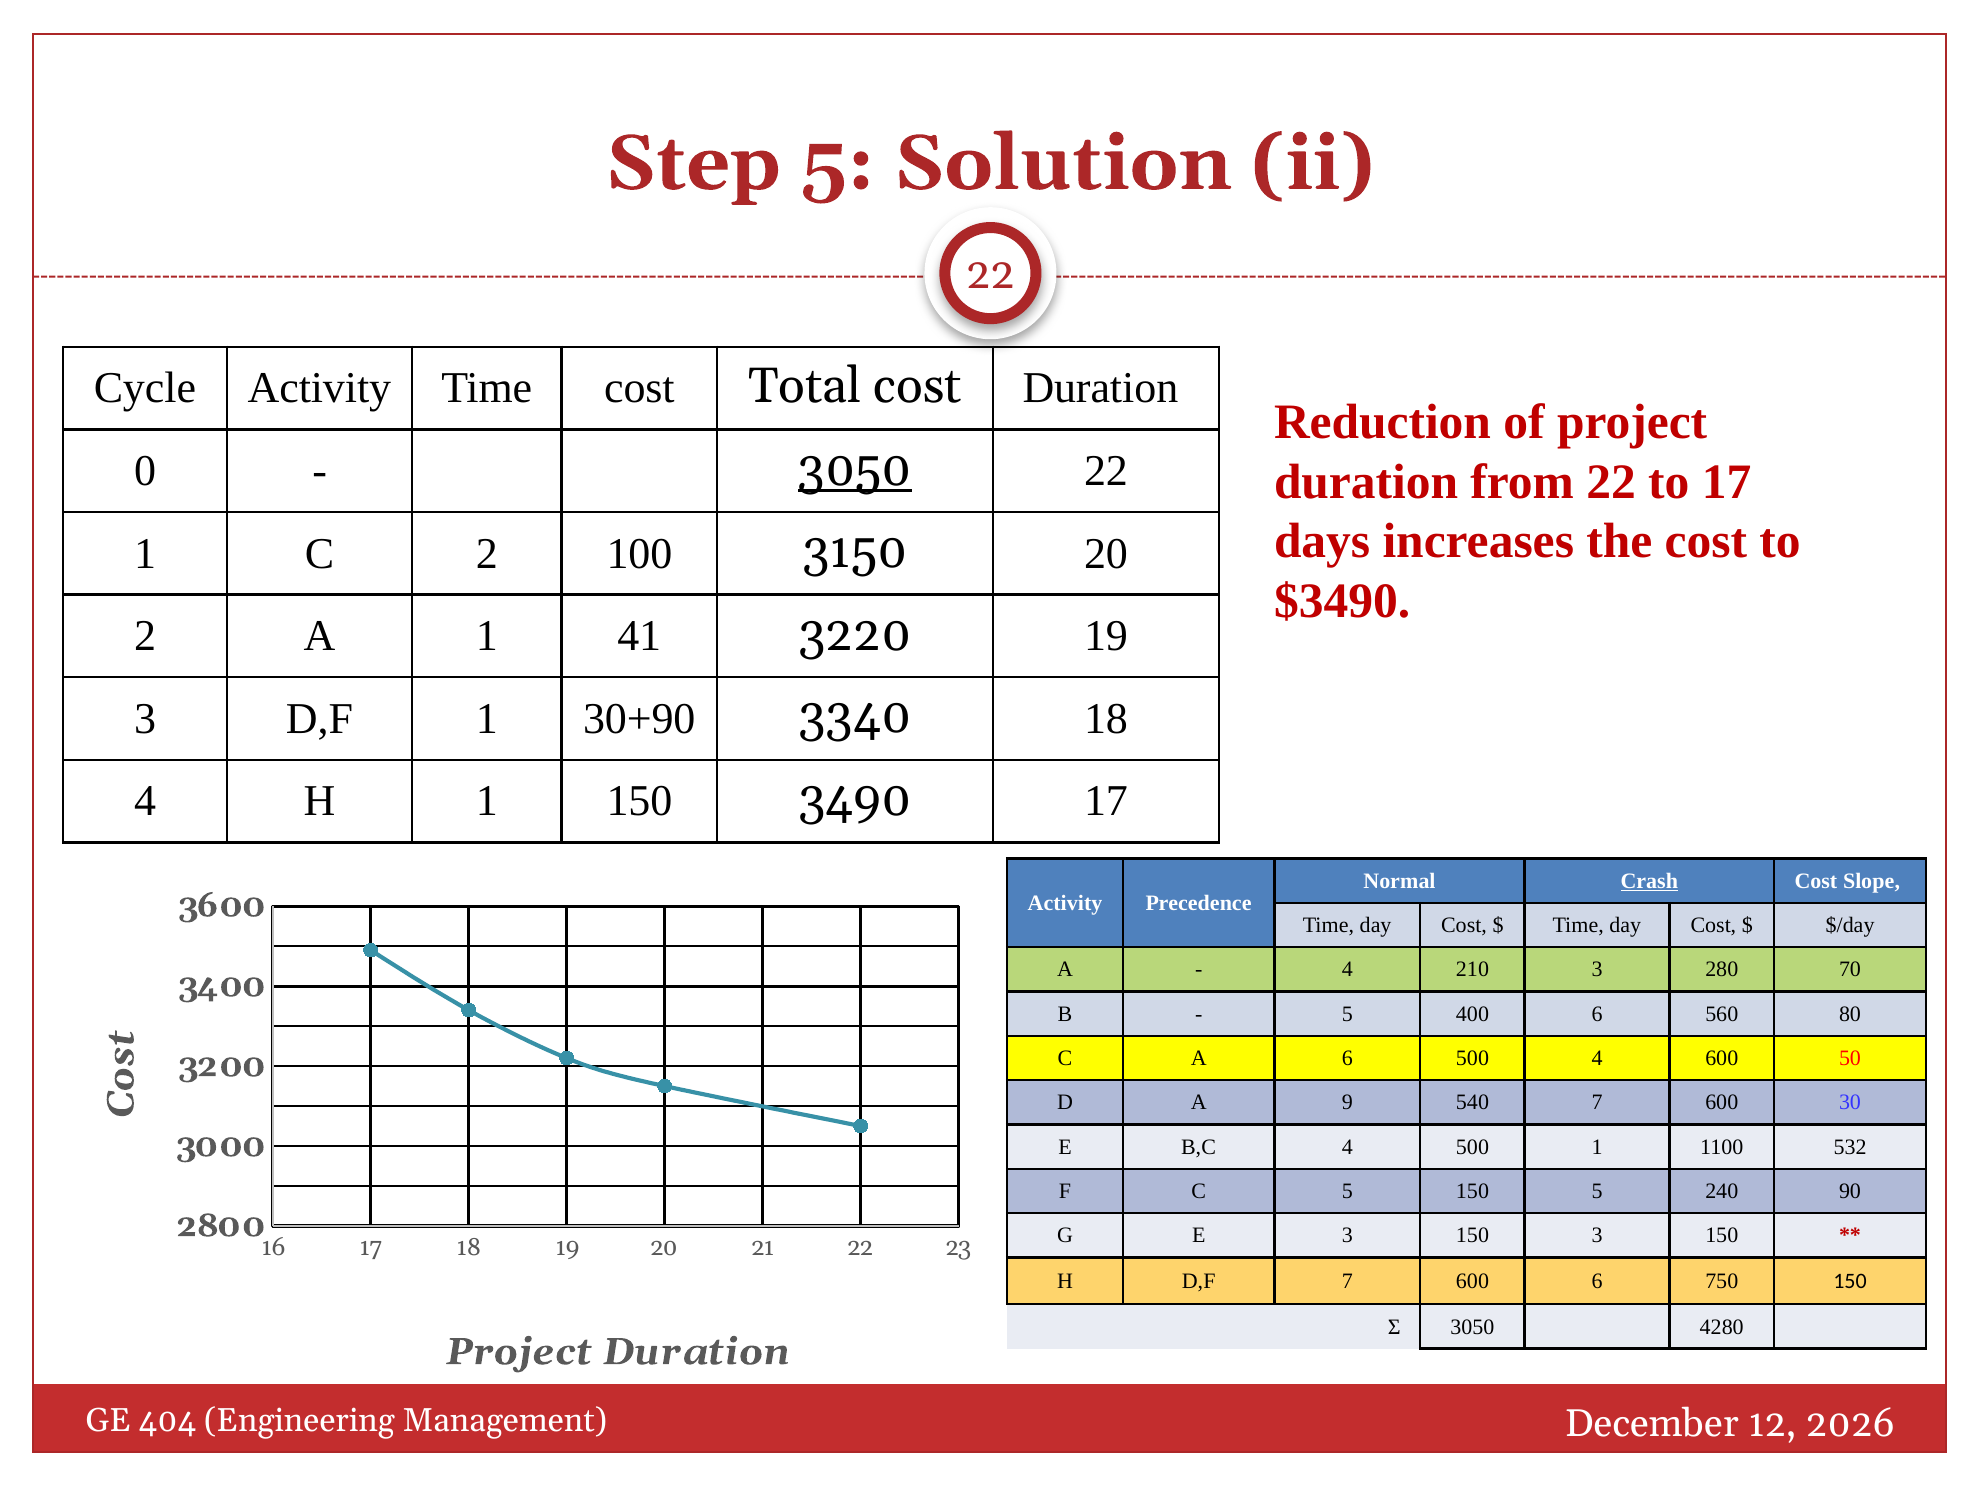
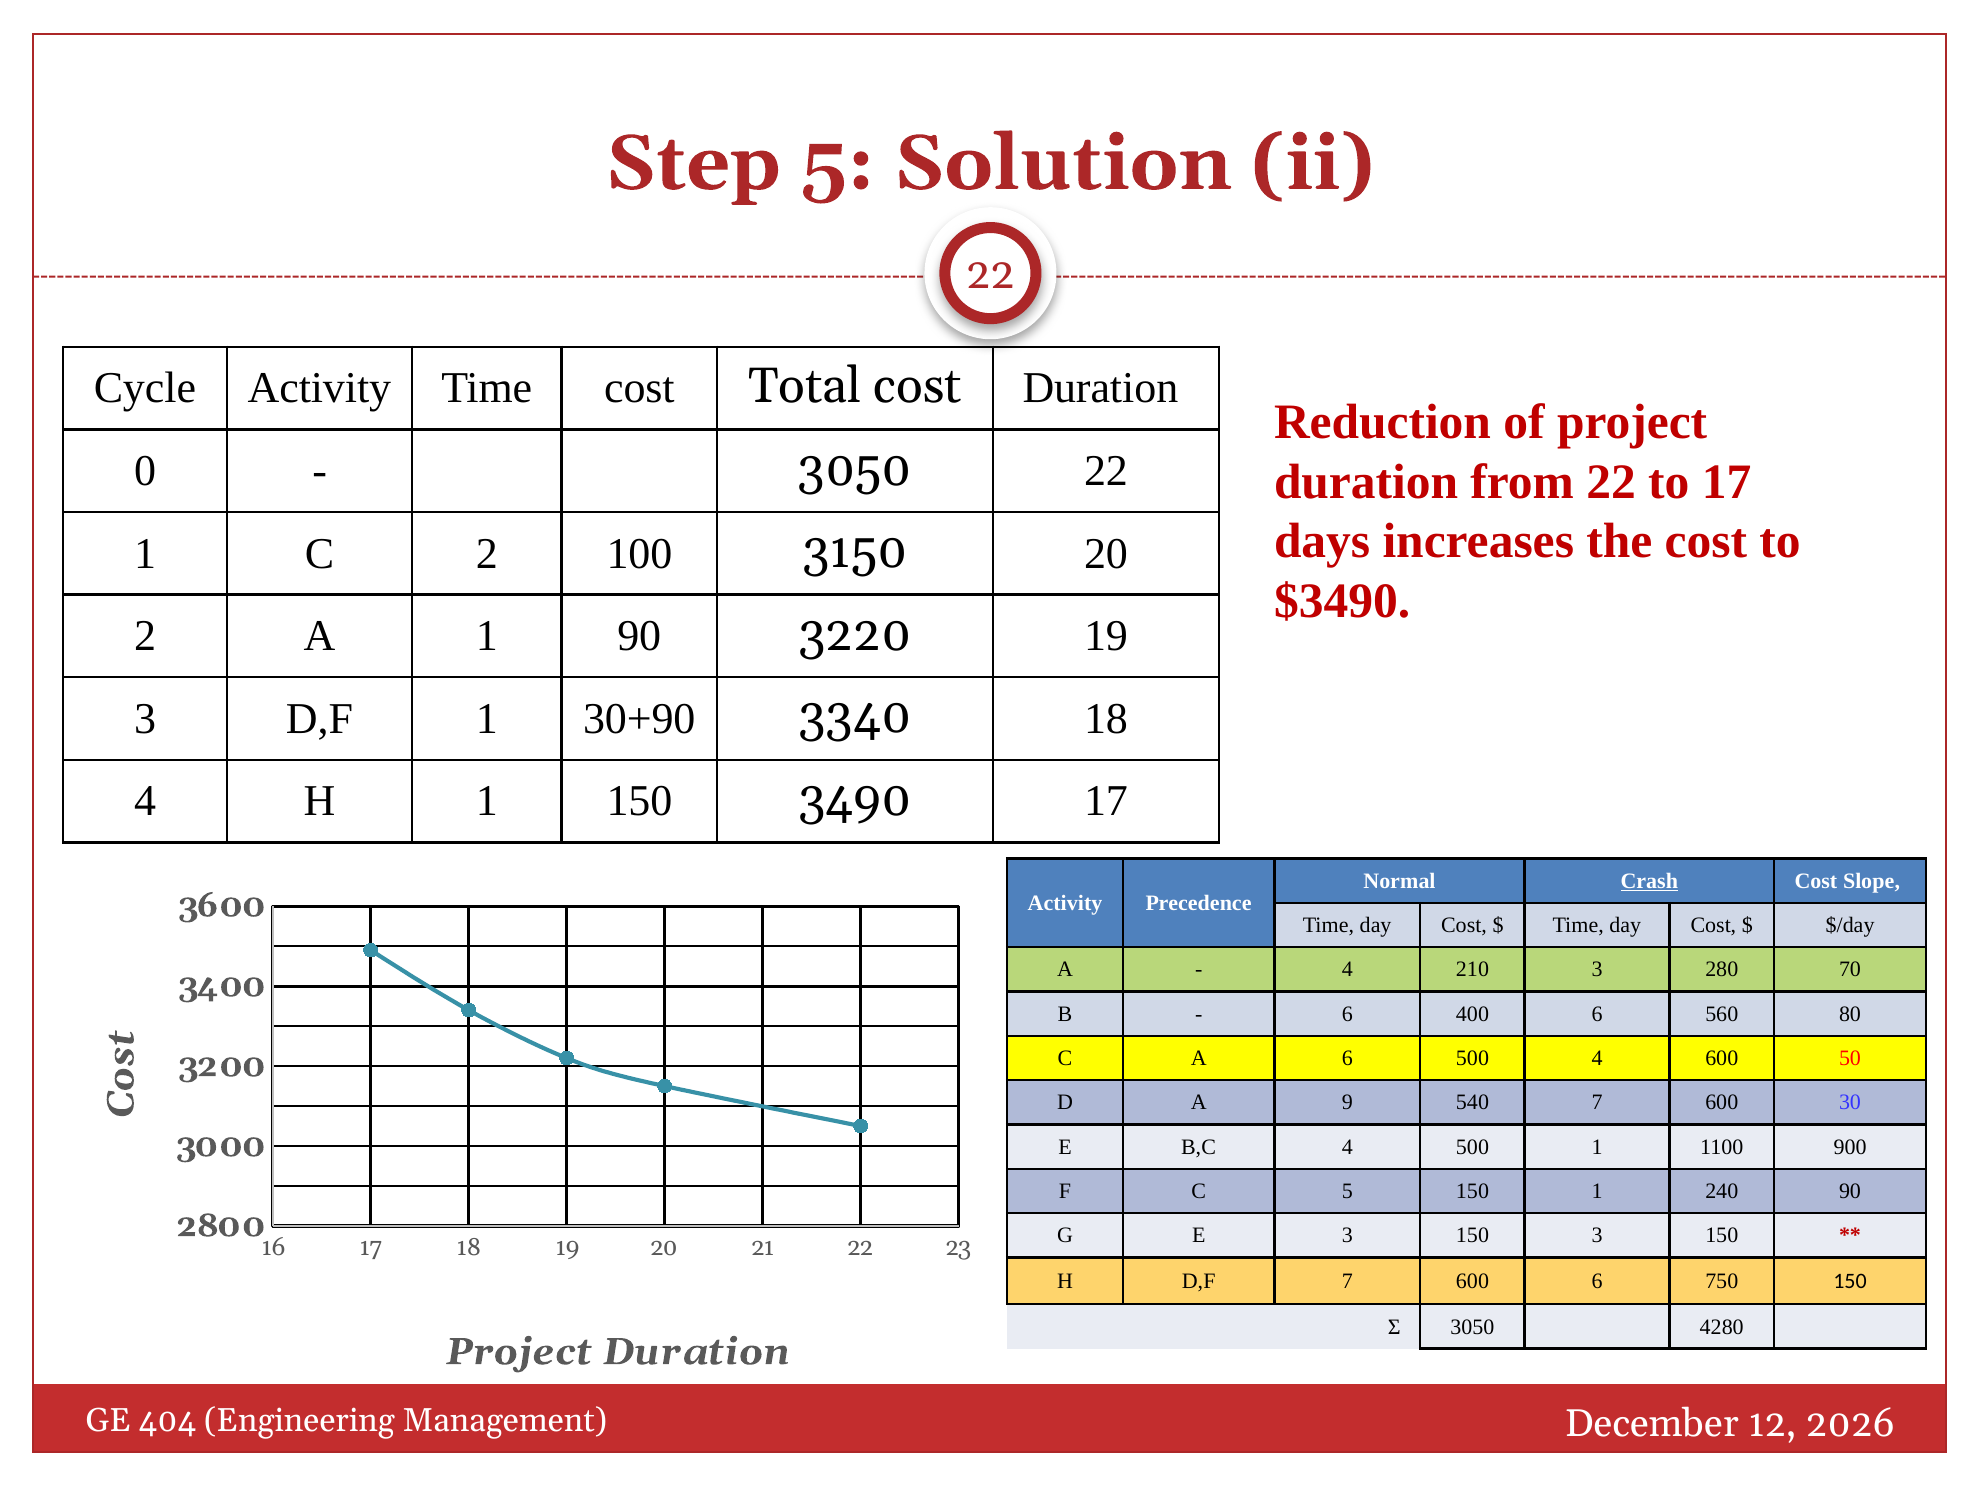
3050 underline: present -> none (855, 469)
1 41: 41 -> 90 (639, 636)
5: 5 -> 6 (1347, 1014)
532: 532 -> 900 (1850, 1147)
150 5: 5 -> 1 (1597, 1191)
